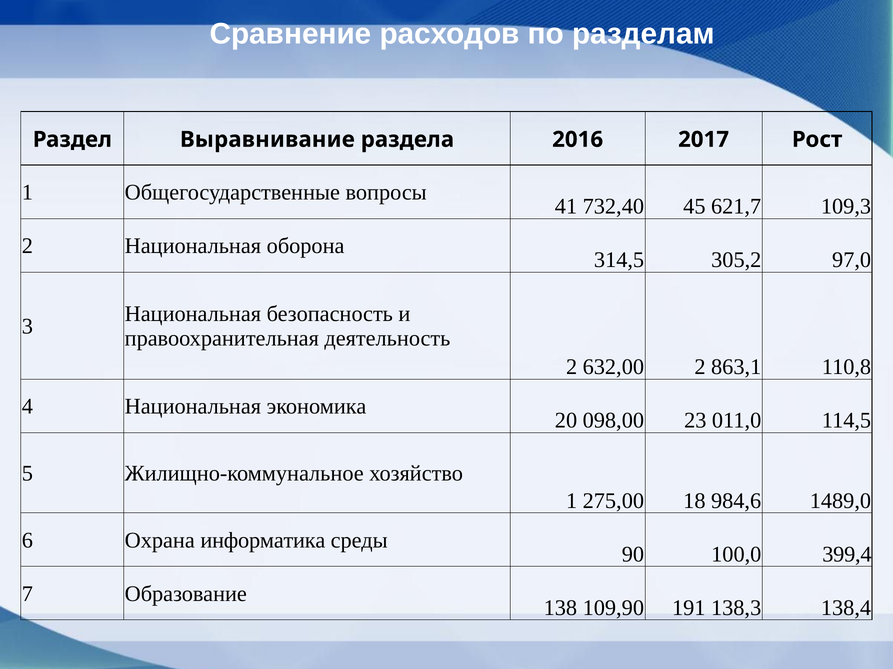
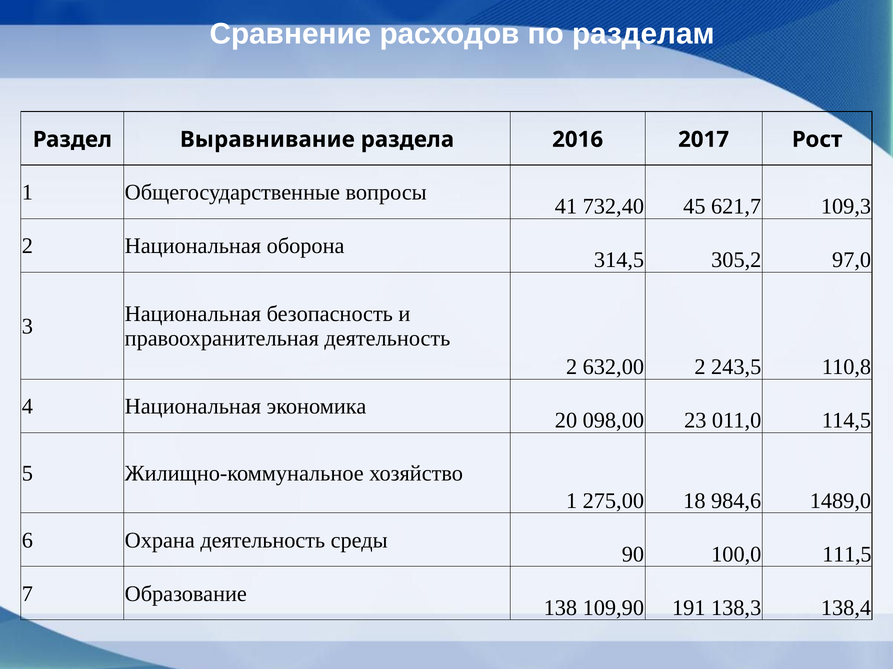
863,1: 863,1 -> 243,5 (736, 367)
Охрана информатика: информатика -> деятельность (263, 541)
399,4: 399,4 -> 111,5 (847, 555)
